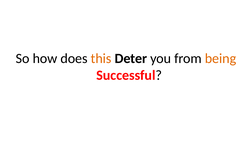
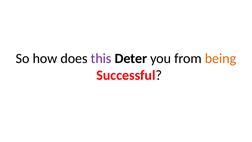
this colour: orange -> purple (101, 58)
